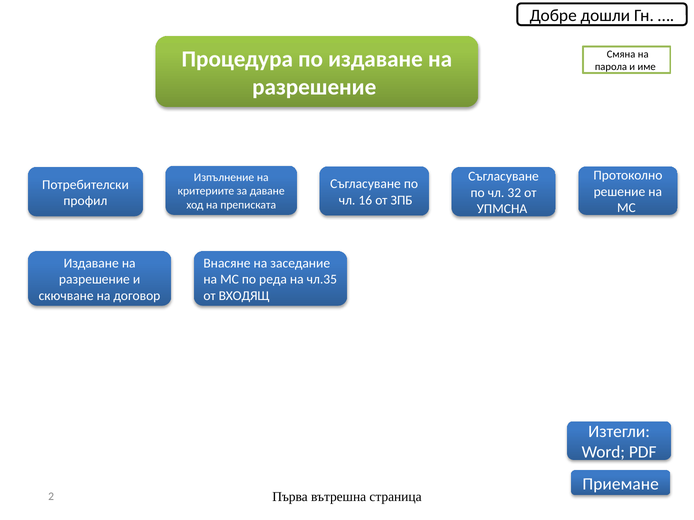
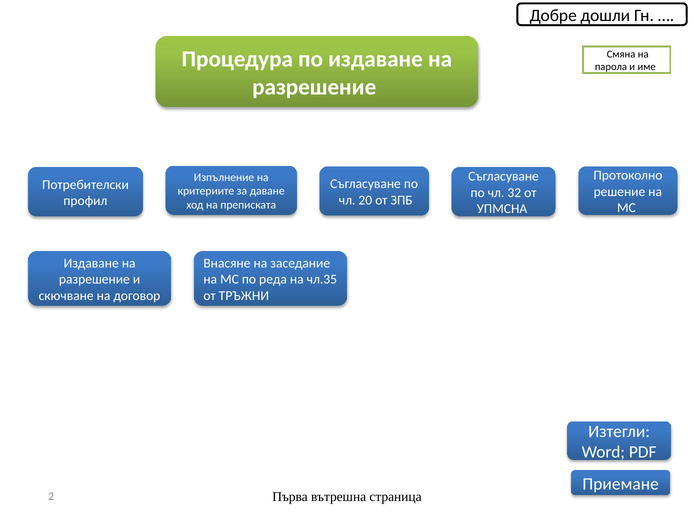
16: 16 -> 20 (365, 200)
ВХОДЯЩ: ВХОДЯЩ -> ТРЪЖНИ (244, 296)
